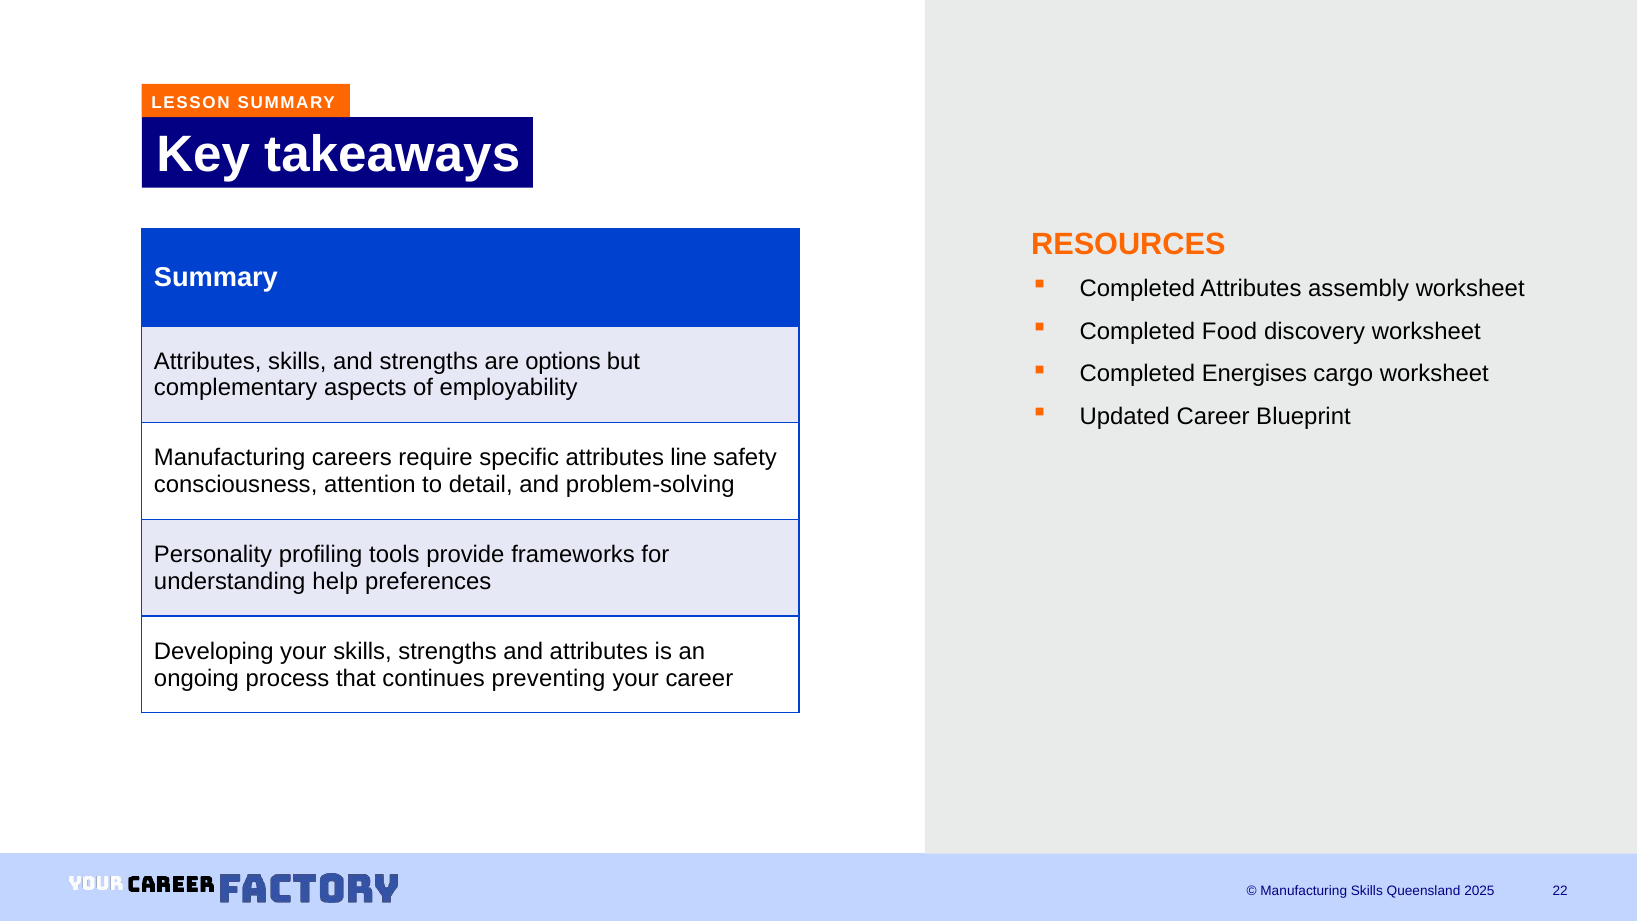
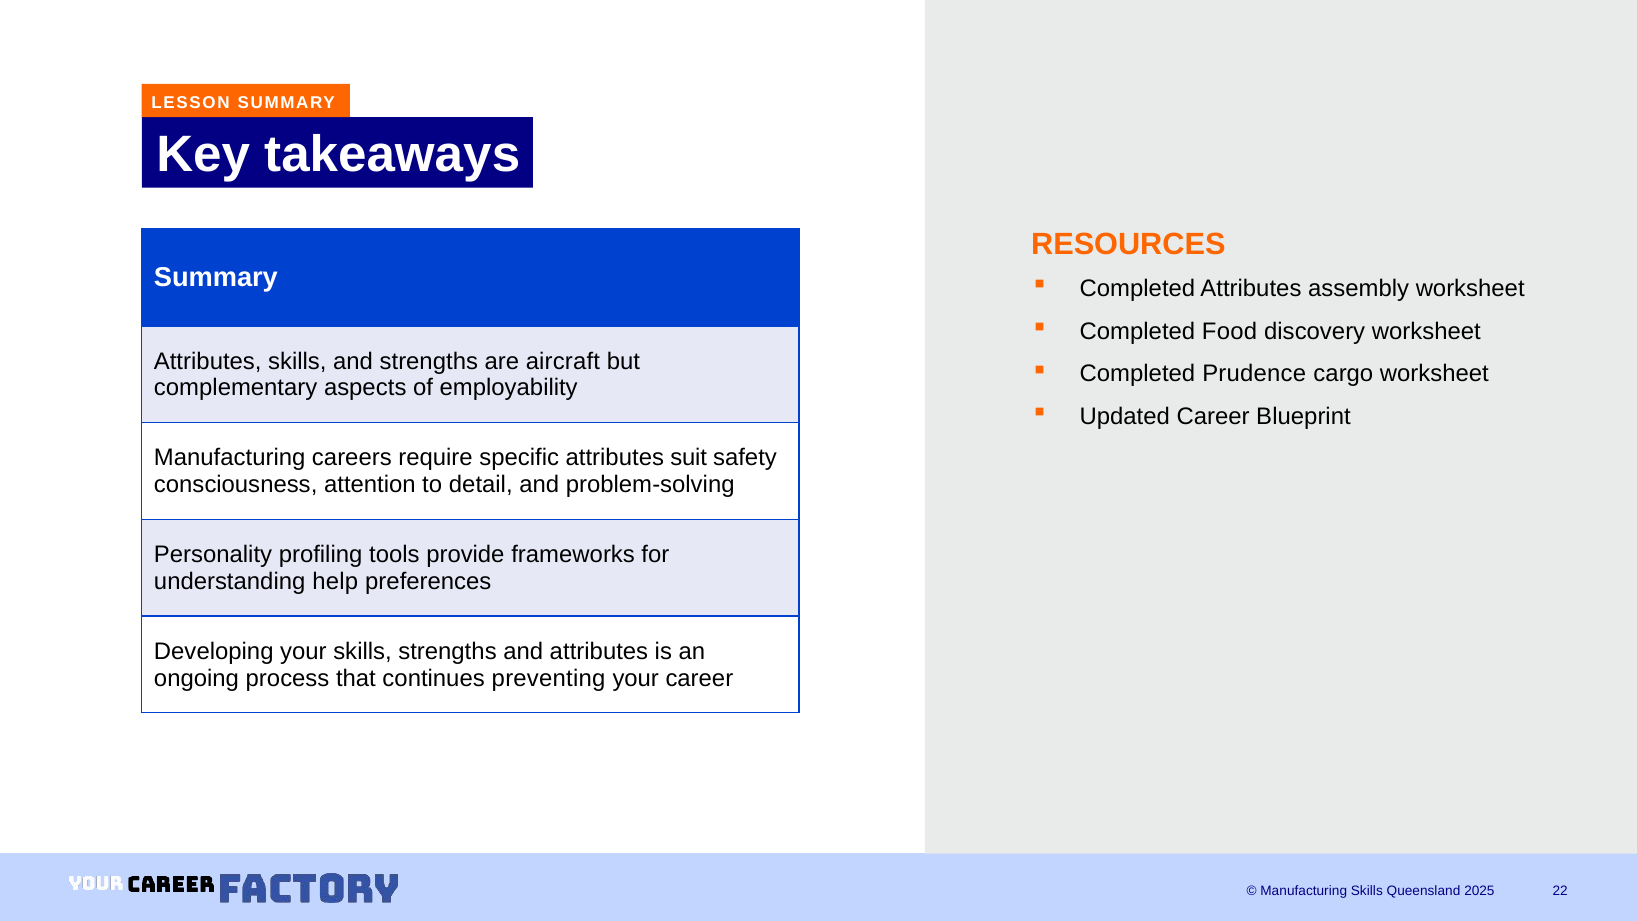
options: options -> aircraft (563, 361)
Energises: Energises -> Prudence (1254, 374)
line: line -> suit (689, 458)
